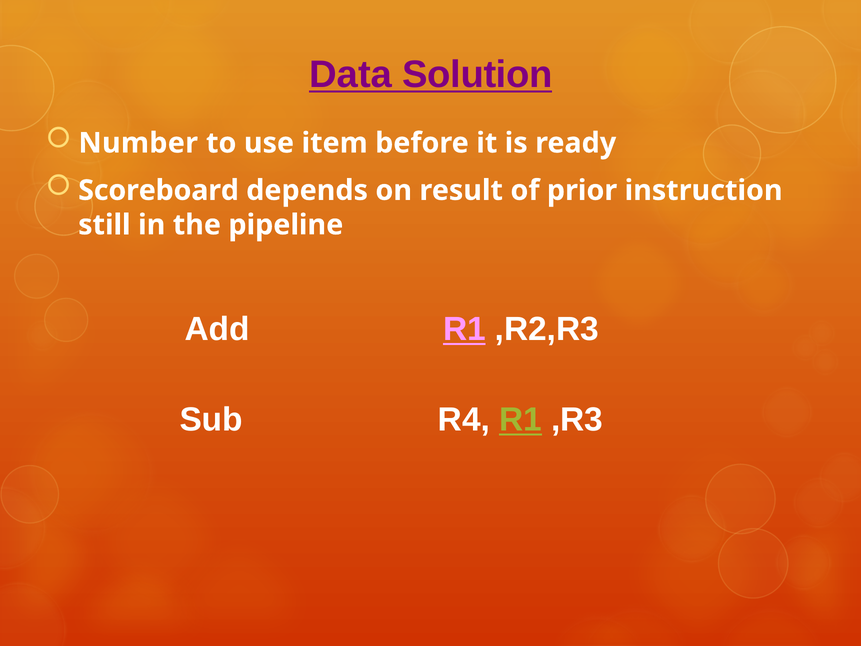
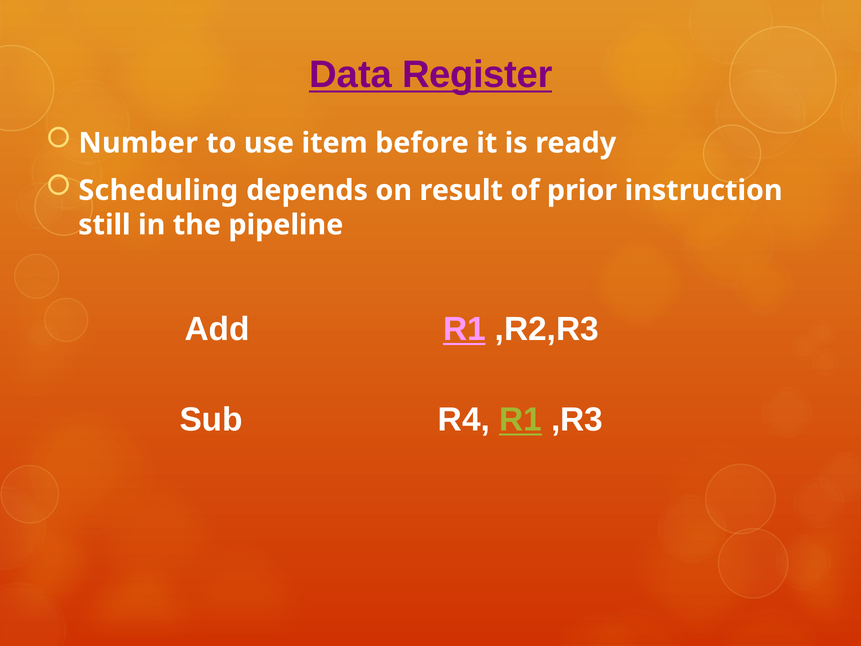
Solution: Solution -> Register (477, 75)
Scoreboard: Scoreboard -> Scheduling (158, 190)
